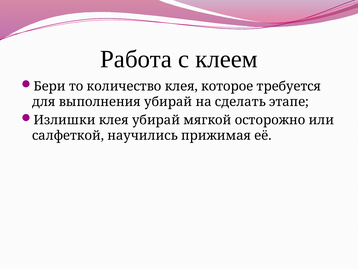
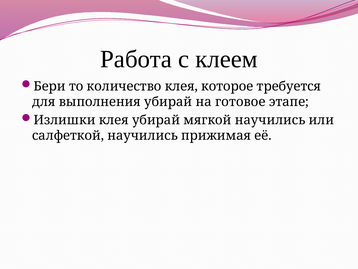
сделать: сделать -> готовое (240, 102)
мягкой осторожно: осторожно -> научились (270, 120)
